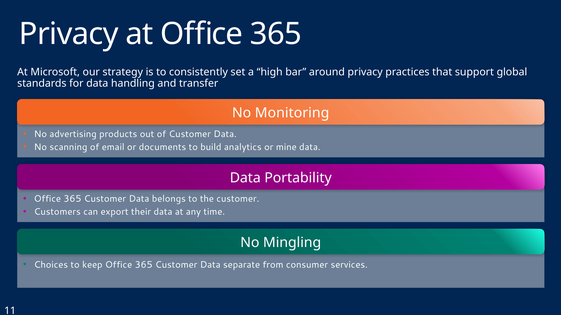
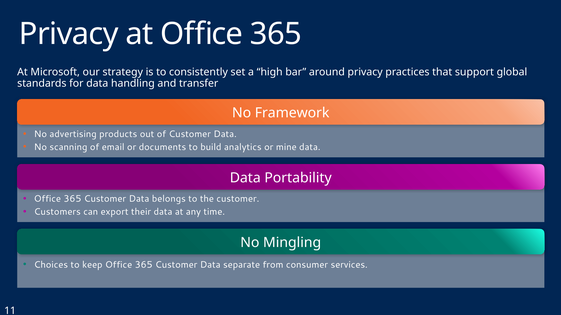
Monitoring: Monitoring -> Framework (292, 113)
